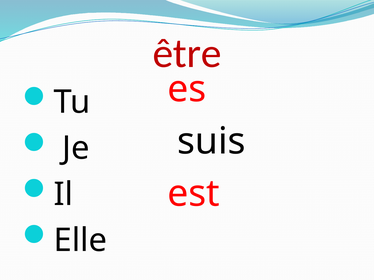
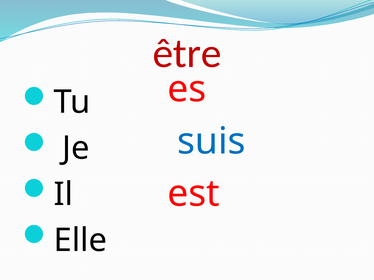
suis colour: black -> blue (211, 142)
